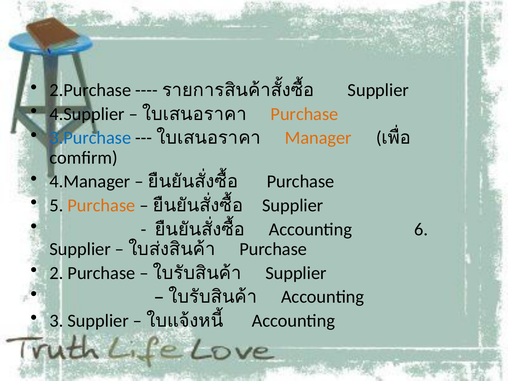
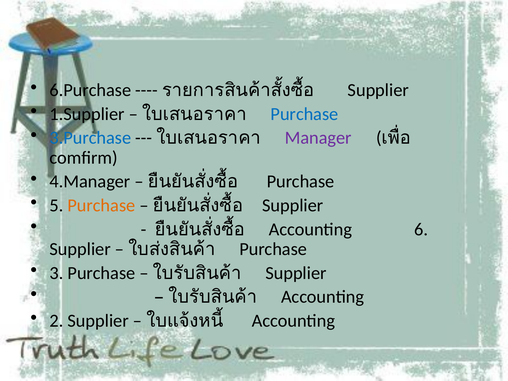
2.Purchase: 2.Purchase -> 6.Purchase (90, 90)
4.Supplier: 4.Supplier -> 1.Supplier (87, 114)
Purchase colour: orange -> blue (304, 114)
Manager colour: orange -> purple (318, 138)
2: 2 -> 3 (56, 273)
3: 3 -> 2 (56, 321)
